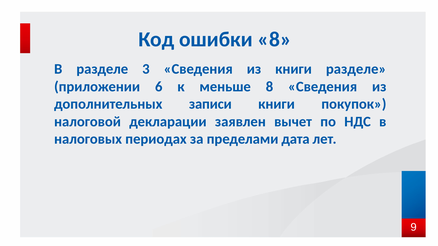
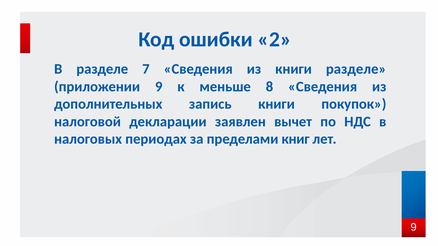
ошибки 8: 8 -> 2 (275, 39)
3: 3 -> 7 (146, 69)
приложении 6: 6 -> 9 (159, 87)
записи: записи -> запись (210, 104)
дата: дата -> книг (296, 139)
